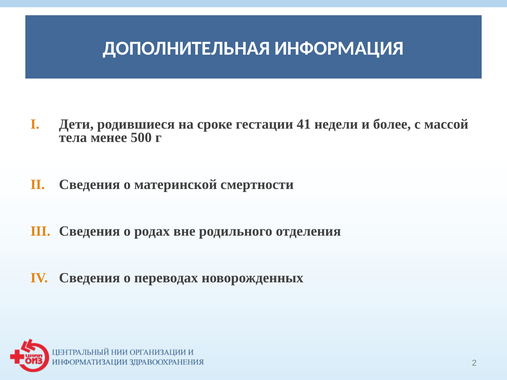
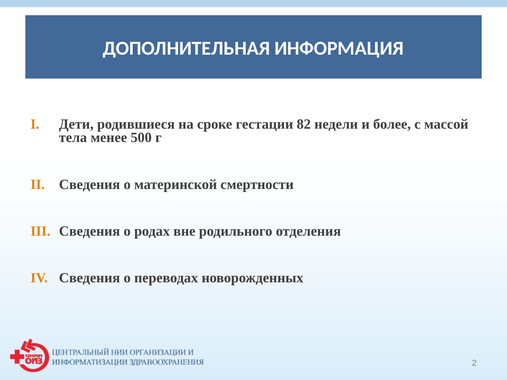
41: 41 -> 82 (304, 124)
